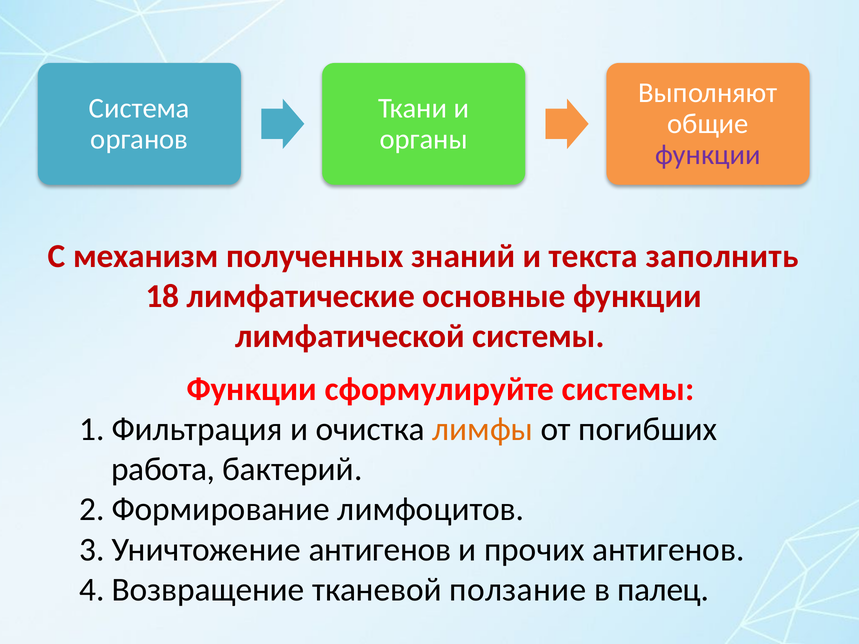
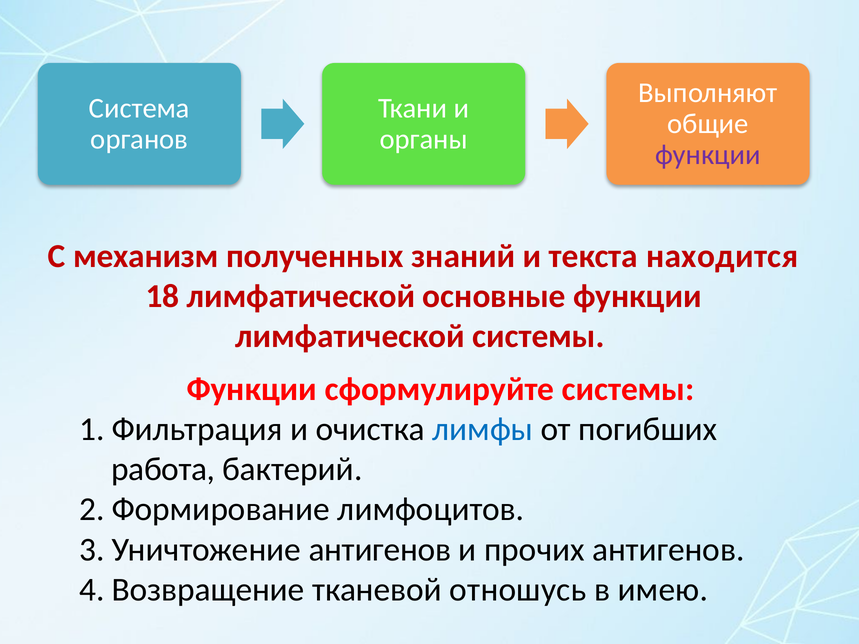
заполнить: заполнить -> находится (722, 256)
18 лимфатические: лимфатические -> лимфатической (301, 296)
лимфы colour: orange -> blue (483, 429)
ползание: ползание -> отношусь (518, 590)
палец: палец -> имею (663, 590)
